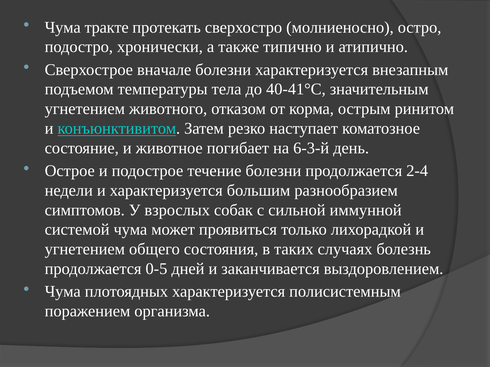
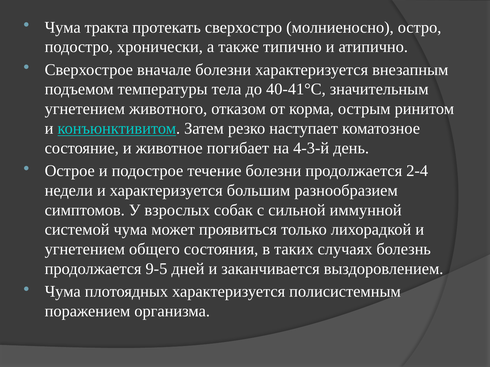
тракте: тракте -> тракта (107, 27)
6-3-й: 6-3-й -> 4-3-й (311, 148)
0-5: 0-5 -> 9-5 (156, 269)
